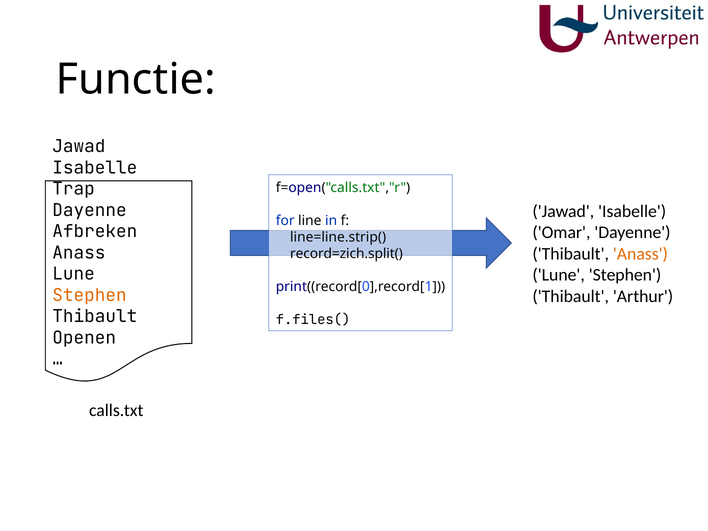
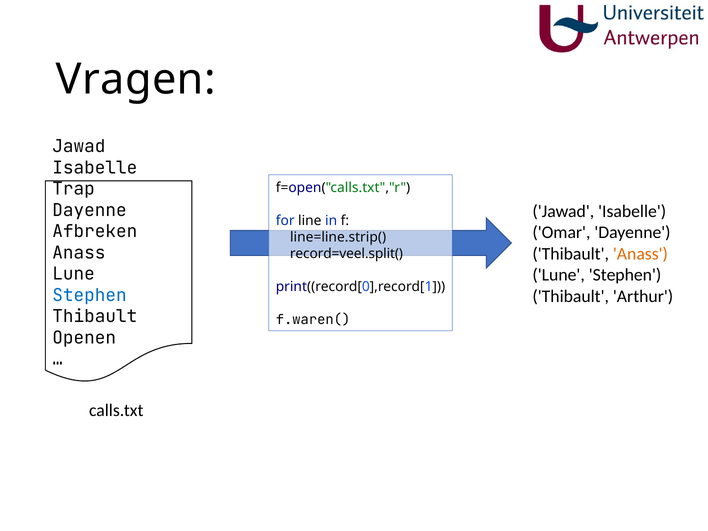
Functie: Functie -> Vragen (136, 79)
record=zich.split(: record=zich.split( -> record=veel.split( (346, 254)
Stephen colour: orange -> blue (90, 295)
f.files(: f.files( -> f.waren( (313, 320)
